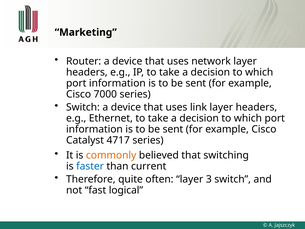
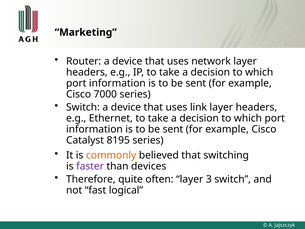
4717: 4717 -> 8195 (118, 140)
faster colour: blue -> purple (90, 166)
current: current -> devices (149, 166)
